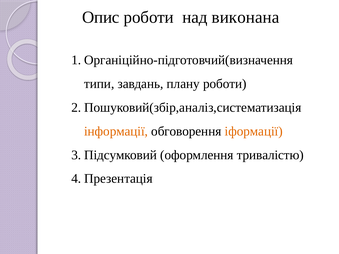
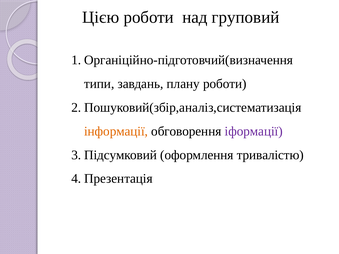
Опис: Опис -> Цією (101, 17)
виконана: виконана -> груповий (246, 17)
іформації colour: orange -> purple (254, 131)
